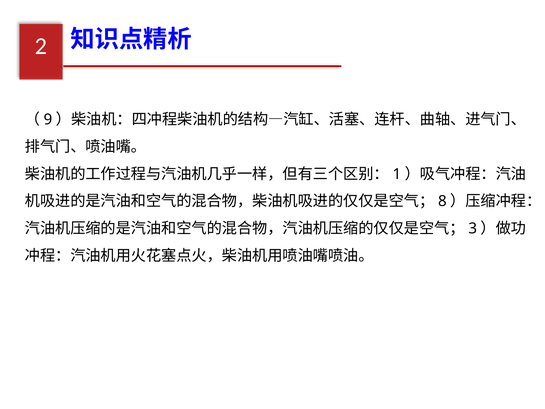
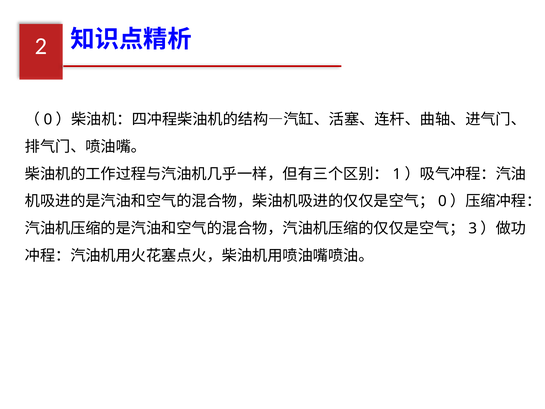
9: 9 -> 0 (48, 119)
8: 8 -> 0 (442, 201)
